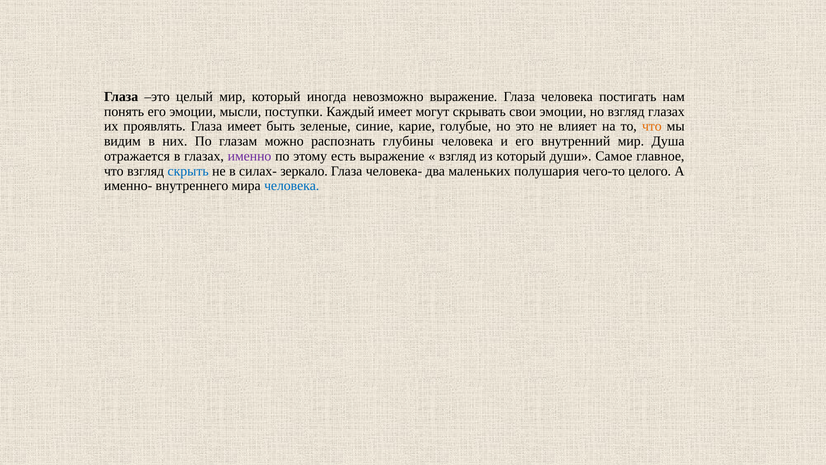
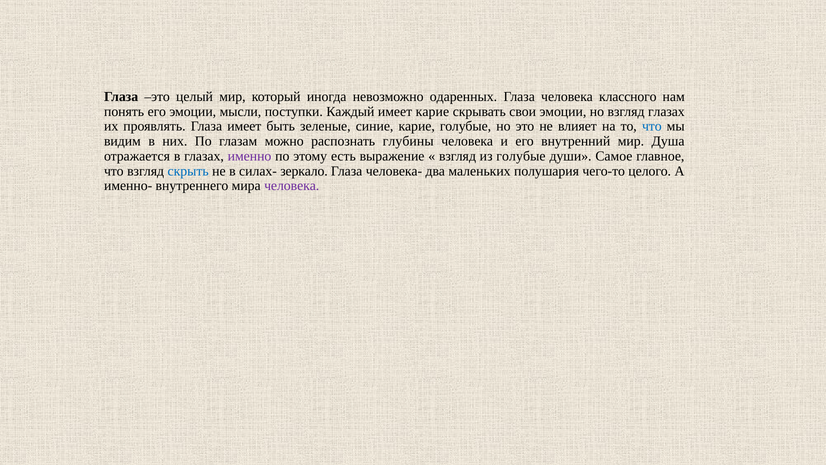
невозможно выражение: выражение -> одаренных (463, 97)
постигать: постигать -> классного (628, 97)
имеет могут: могут -> карие (432, 111)
что colour: orange -> blue (652, 126)
из который: который -> голубые (521, 156)
человека colour: blue -> purple (292, 186)
